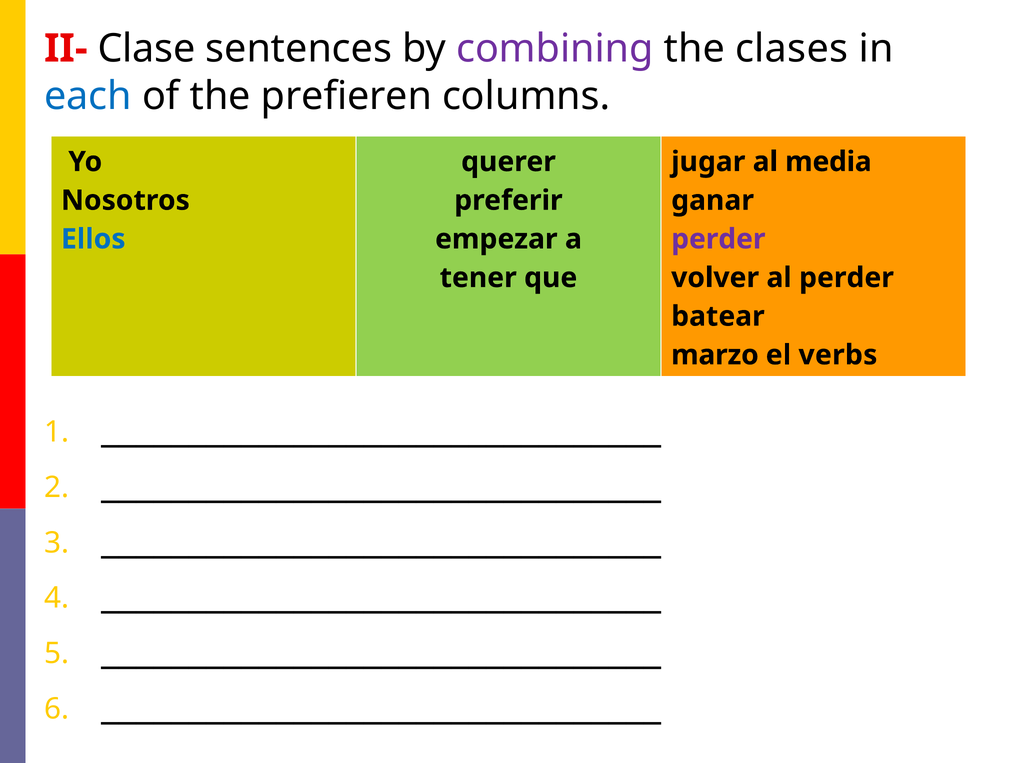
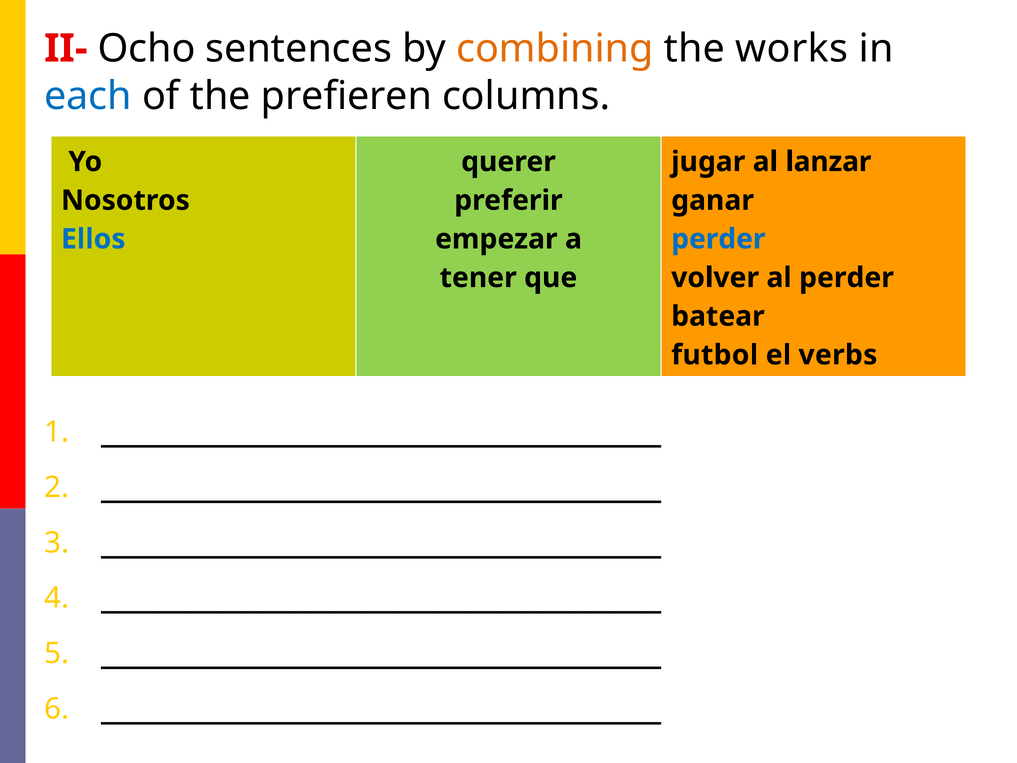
Clase: Clase -> Ocho (147, 49)
combining colour: purple -> orange (555, 49)
clases: clases -> works (792, 49)
media: media -> lanzar (828, 162)
perder colour: purple -> blue (718, 239)
marzo: marzo -> futbol (715, 355)
